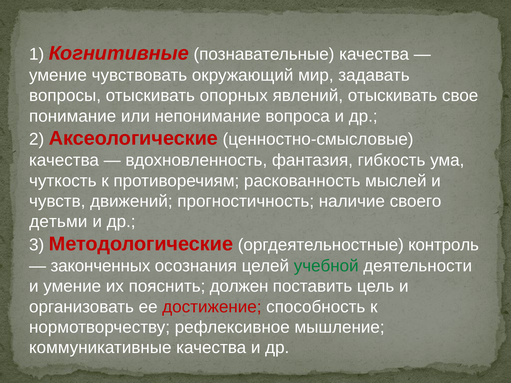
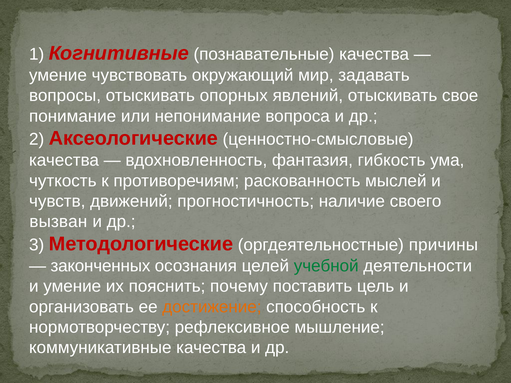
детьми: детьми -> вызван (58, 222)
контроль: контроль -> причины (443, 245)
должен: должен -> почему (239, 287)
достижение colour: red -> orange (212, 307)
